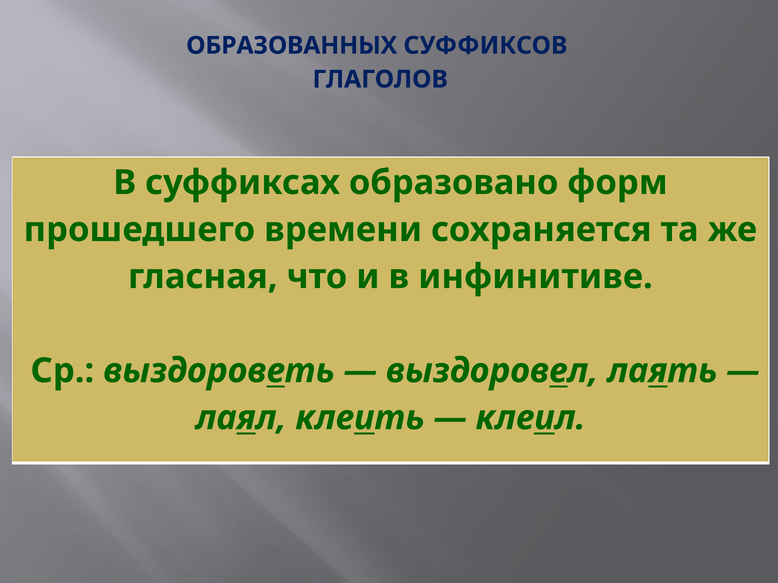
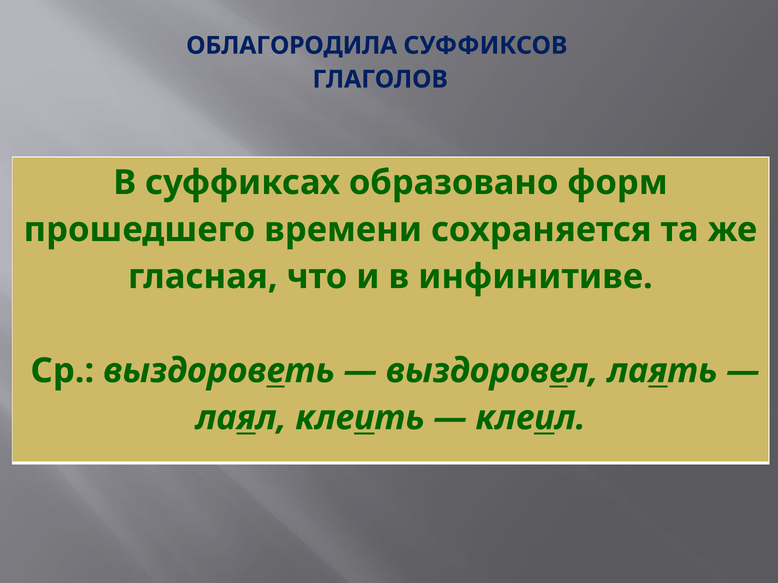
ОБРАЗОВАННЫХ: ОБРАЗОВАННЫХ -> ОБЛАГОРОДИЛА (292, 46)
